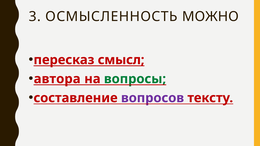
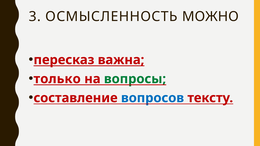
смысл: смысл -> важна (121, 60)
автора: автора -> только (57, 79)
вопросов colour: purple -> blue (153, 98)
